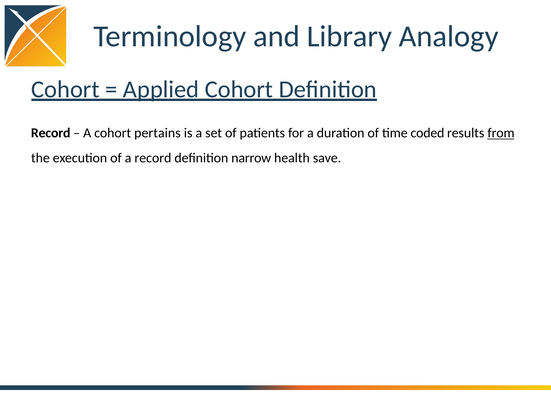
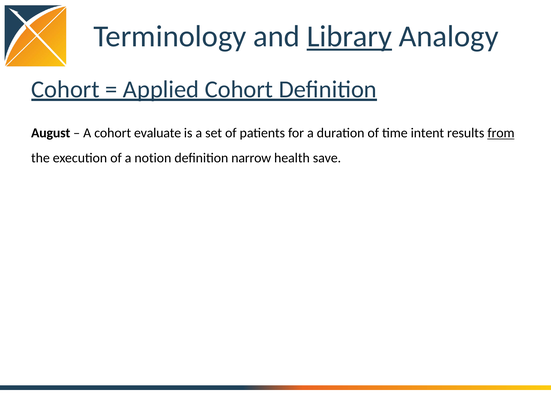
Library underline: none -> present (349, 37)
Record: Record -> August (51, 133)
pertains: pertains -> evaluate (158, 133)
coded: coded -> intent (427, 133)
a record: record -> notion (153, 158)
